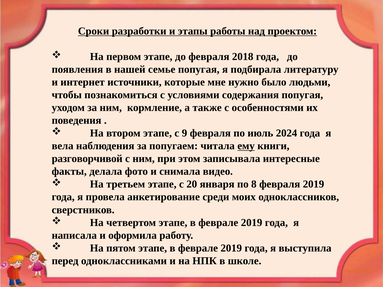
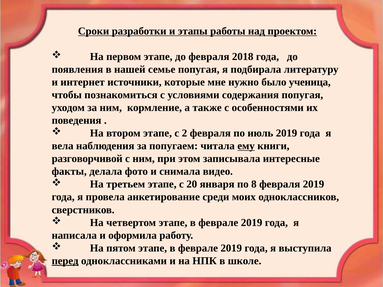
людьми: людьми -> ученица (310, 82)
9: 9 -> 2 (185, 133)
июль 2024: 2024 -> 2019 (287, 133)
перед underline: none -> present (65, 261)
